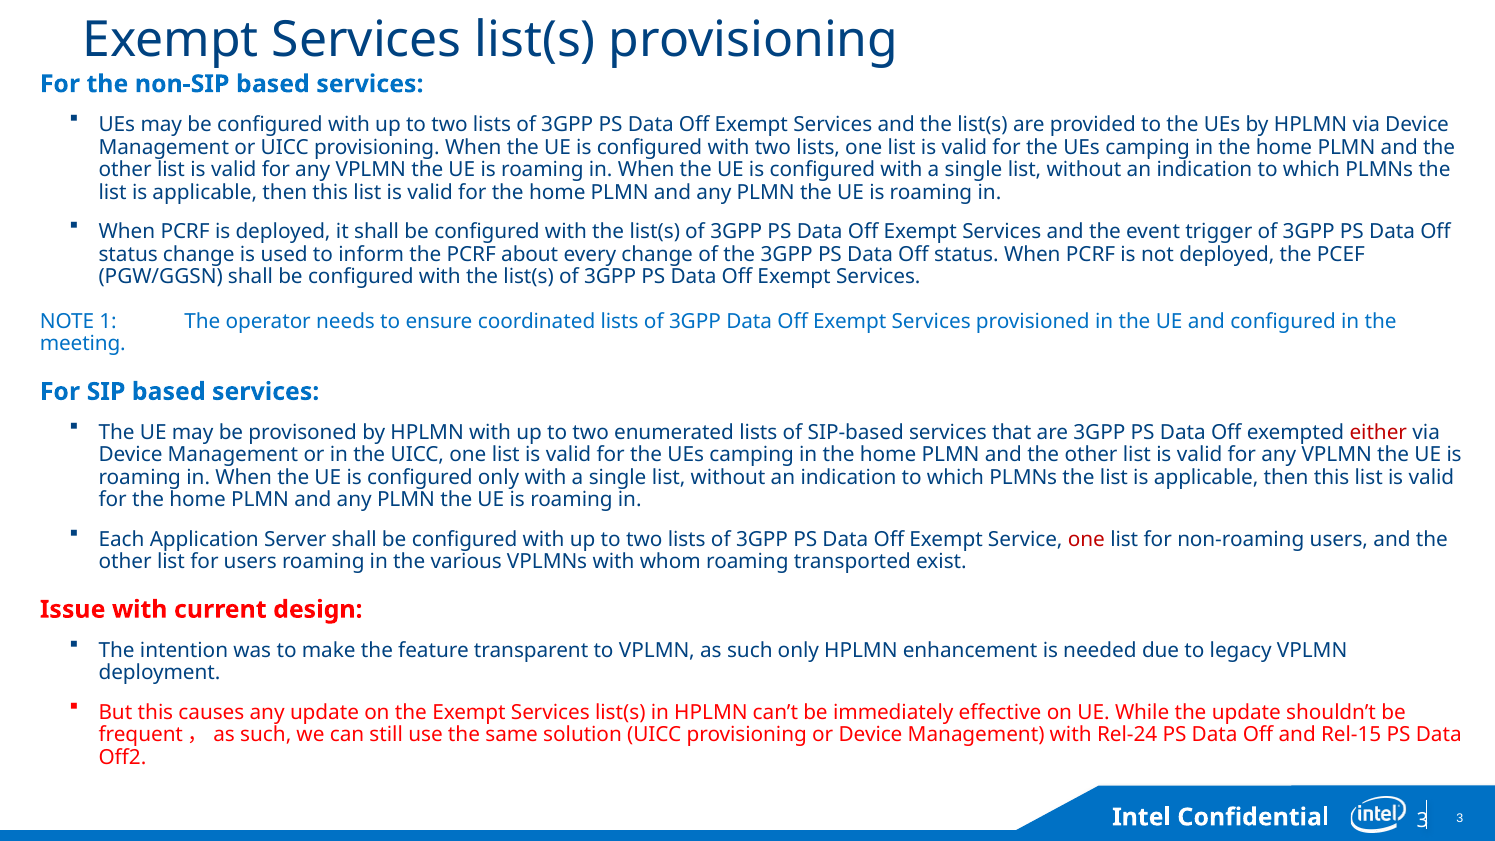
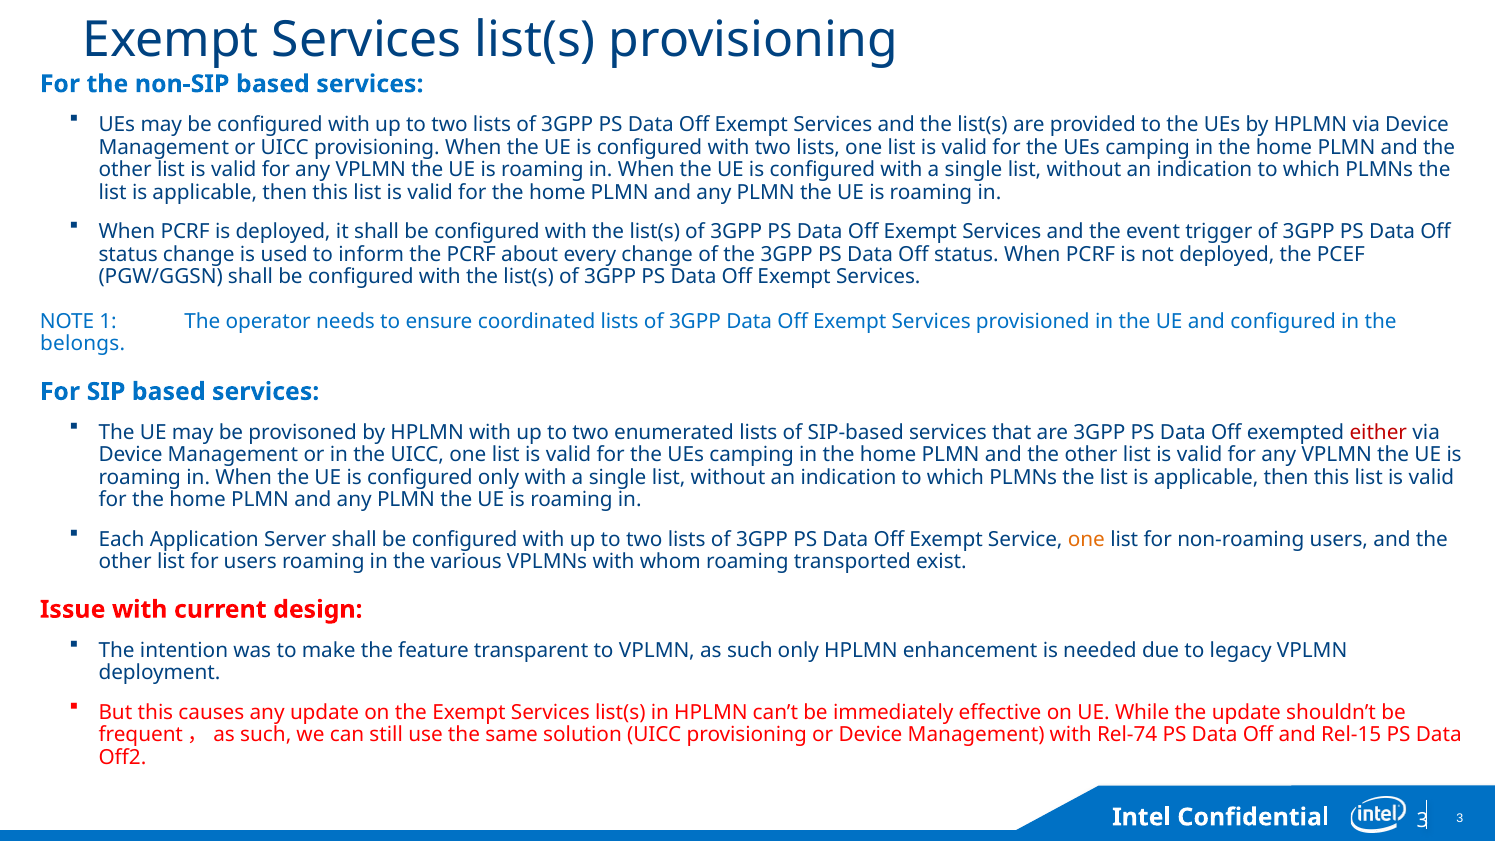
meeting: meeting -> belongs (83, 344)
one colour: red -> orange (1086, 539)
Rel-24: Rel-24 -> Rel-74 (1127, 735)
